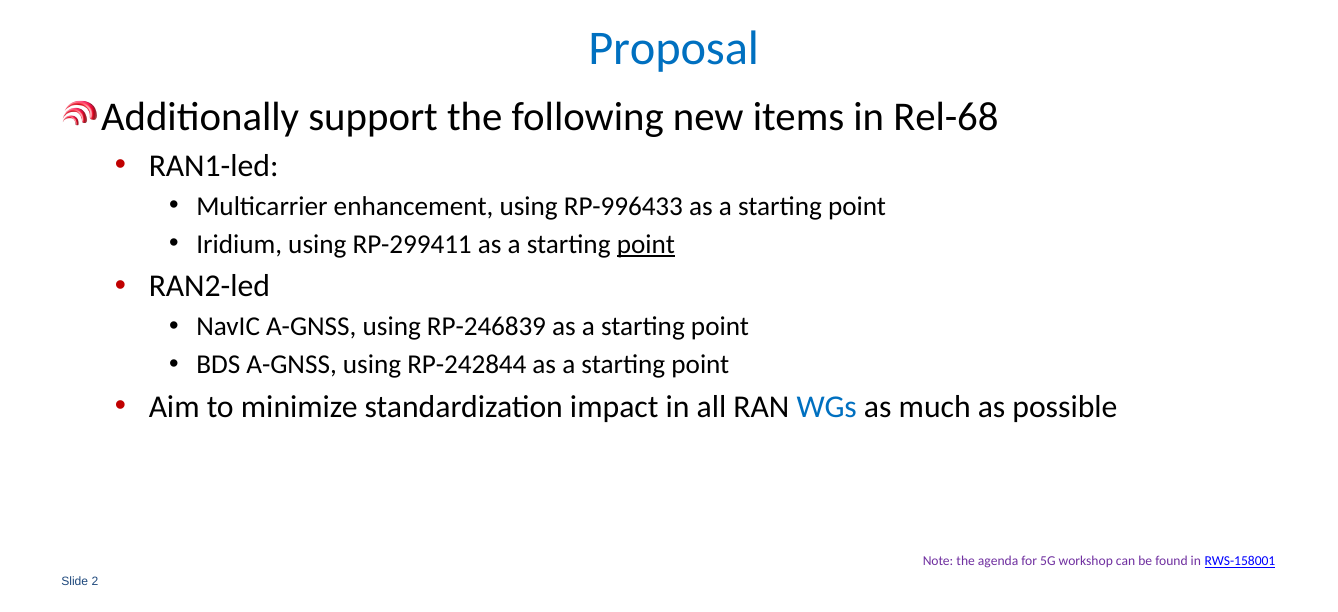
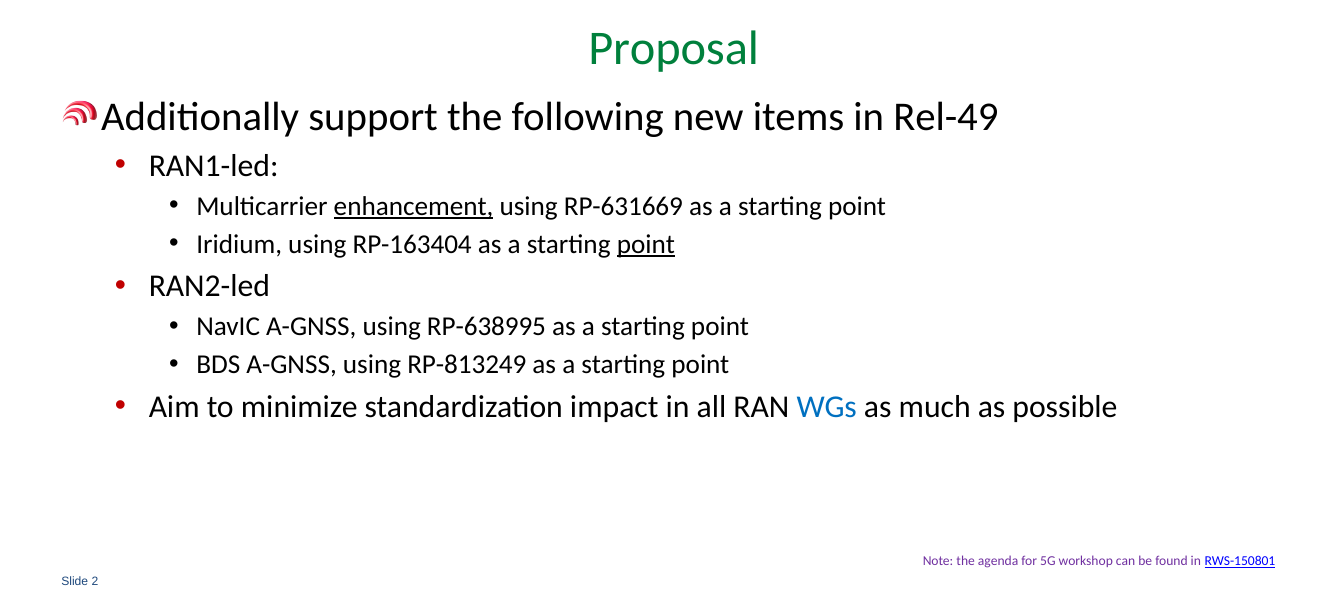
Proposal colour: blue -> green (674, 49)
Rel-68: Rel-68 -> Rel-49 (946, 117)
enhancement underline: none -> present (414, 206)
RP-996433: RP-996433 -> RP-631669 (623, 206)
RP-299411: RP-299411 -> RP-163404 (412, 244)
RP-246839: RP-246839 -> RP-638995 (486, 327)
RP-242844: RP-242844 -> RP-813249 (467, 365)
RWS-158001: RWS-158001 -> RWS-150801 (1240, 561)
